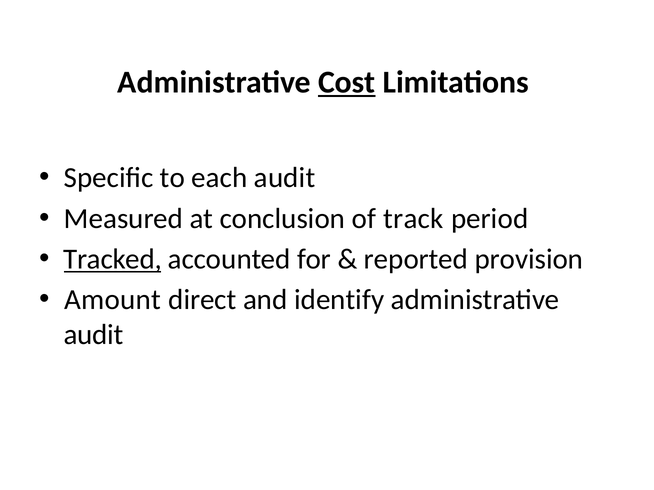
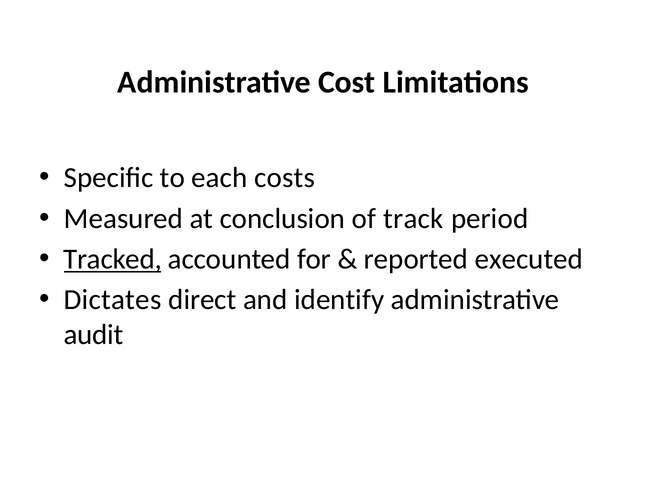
Cost underline: present -> none (347, 82)
each audit: audit -> costs (285, 178)
provision: provision -> executed (529, 259)
Amount: Amount -> Dictates (113, 300)
